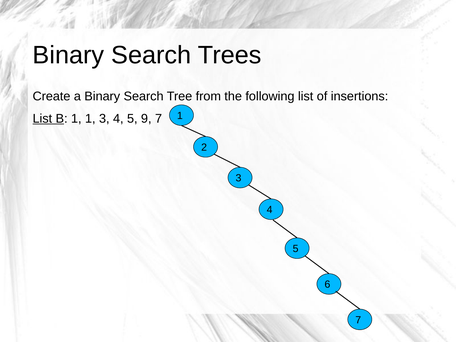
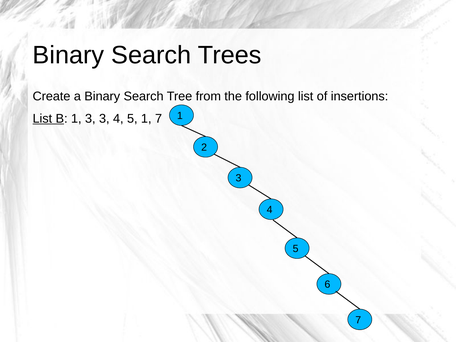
1 1: 1 -> 3 (90, 119)
5 9: 9 -> 1 (146, 119)
